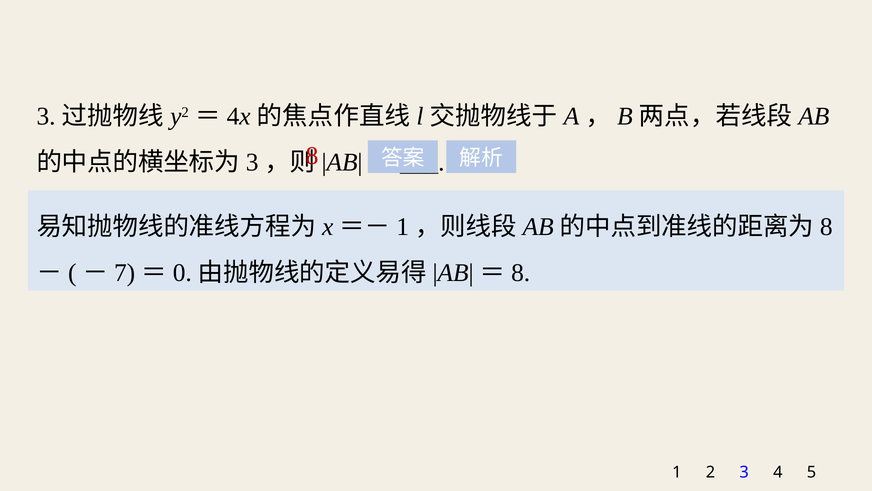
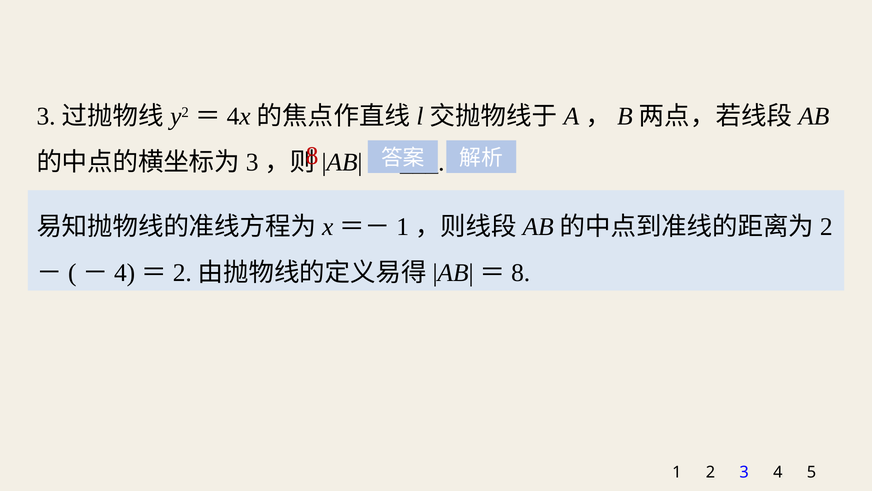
8: 8 -> 2 (826, 227)
7: 7 -> 4 (125, 273)
0: 0 -> 2 (182, 273)
